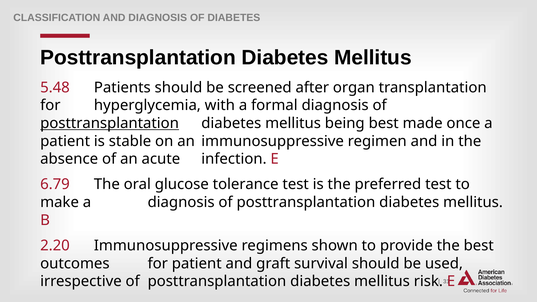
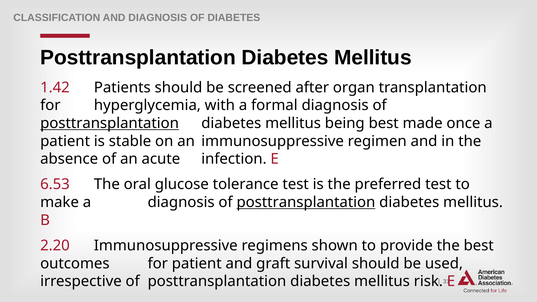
5.48: 5.48 -> 1.42 (55, 87)
6.79: 6.79 -> 6.53 (55, 184)
posttransplantation underline: none -> present (306, 202)
